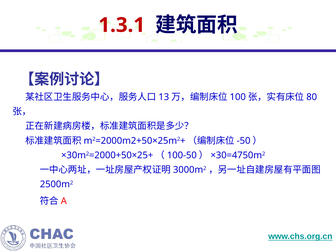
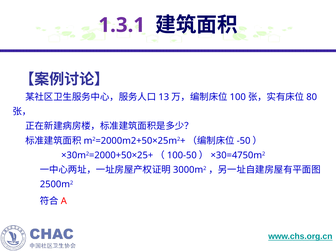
1.3.1 colour: red -> purple (122, 25)
